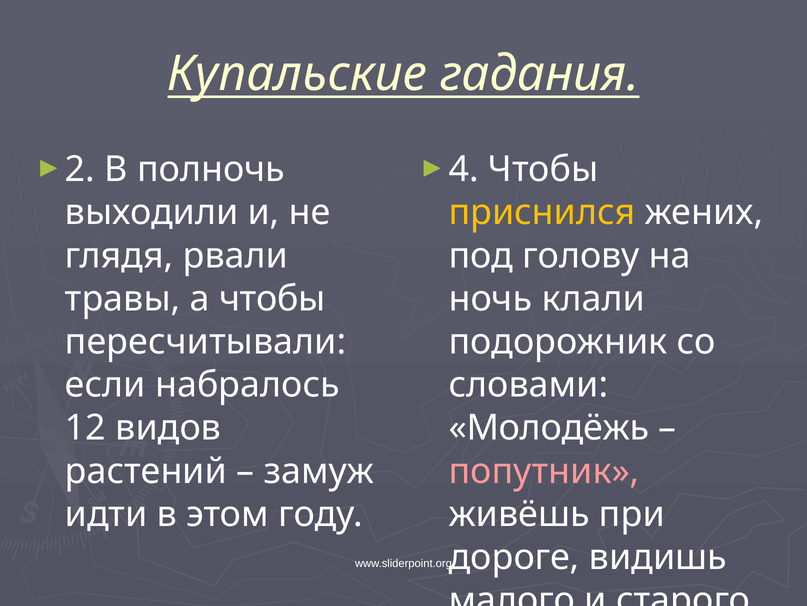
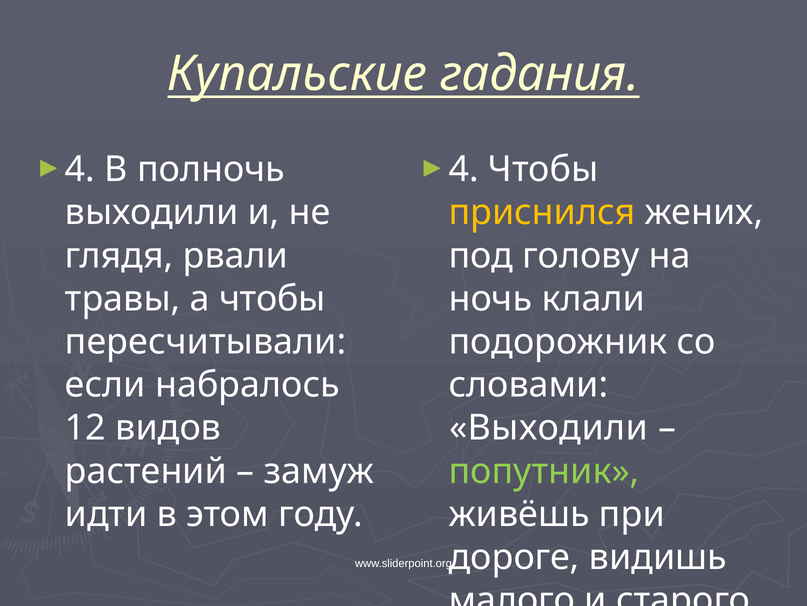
2: 2 -> 4 (80, 169)
Молодёжь: Молодёжь -> Выходили (549, 428)
попутник colour: pink -> light green (544, 471)
